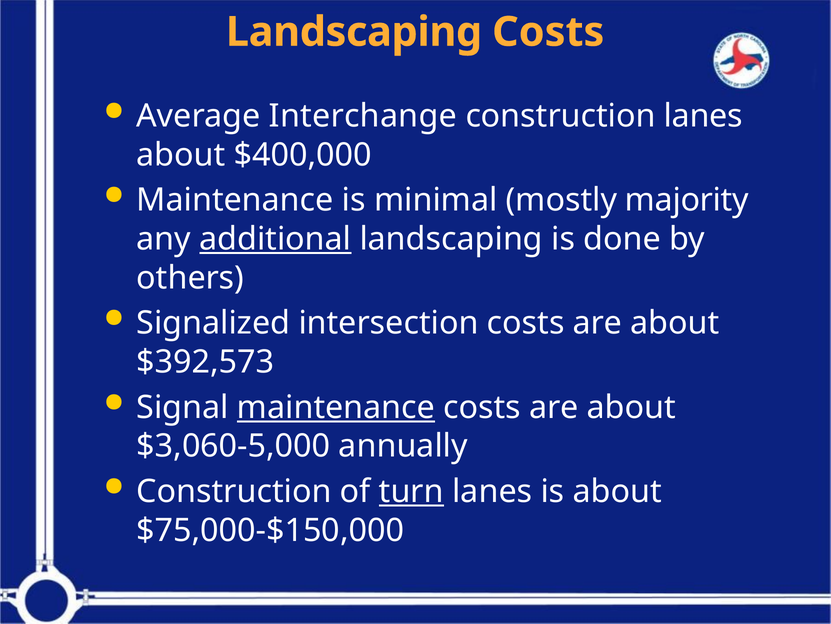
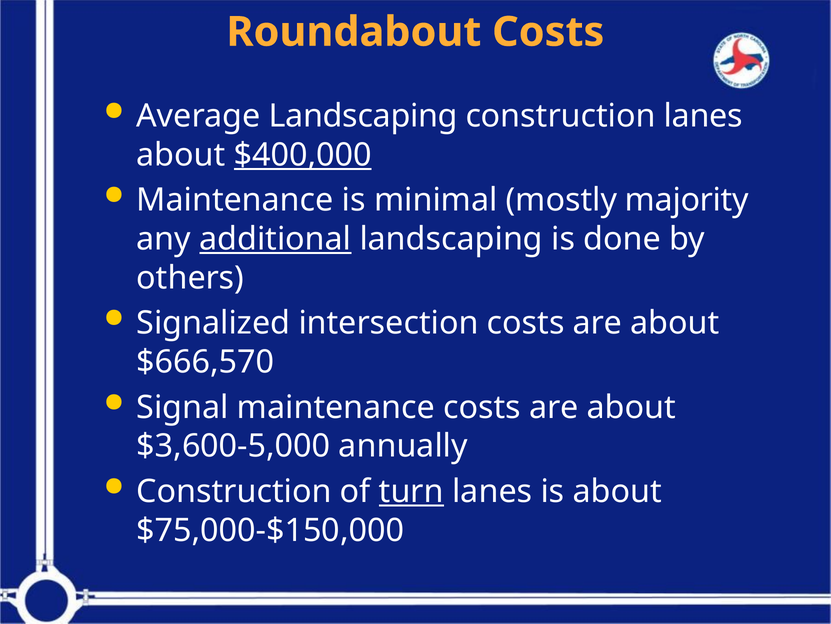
Landscaping: Landscaping -> Roundabout (354, 32)
Average Interchange: Interchange -> Landscaping (363, 116)
$400,000 underline: none -> present (303, 155)
$392,573: $392,573 -> $666,570 (205, 362)
maintenance underline: present -> none (336, 407)
$3,060-5,000: $3,060-5,000 -> $3,600-5,000 (233, 446)
